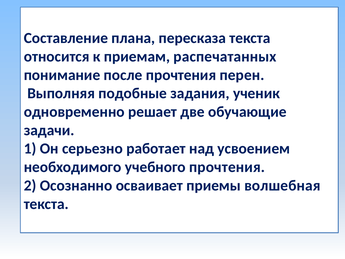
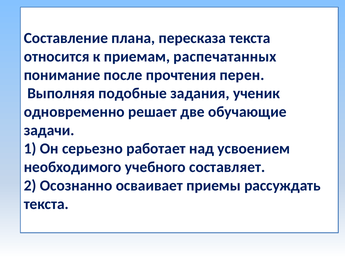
учебного прочтения: прочтения -> составляет (227, 167)
волшебная: волшебная -> рассуждать (282, 185)
